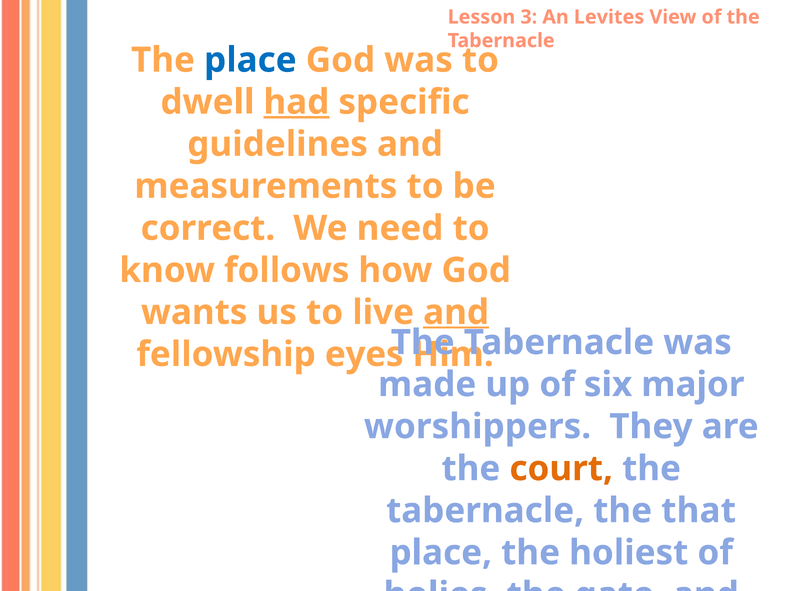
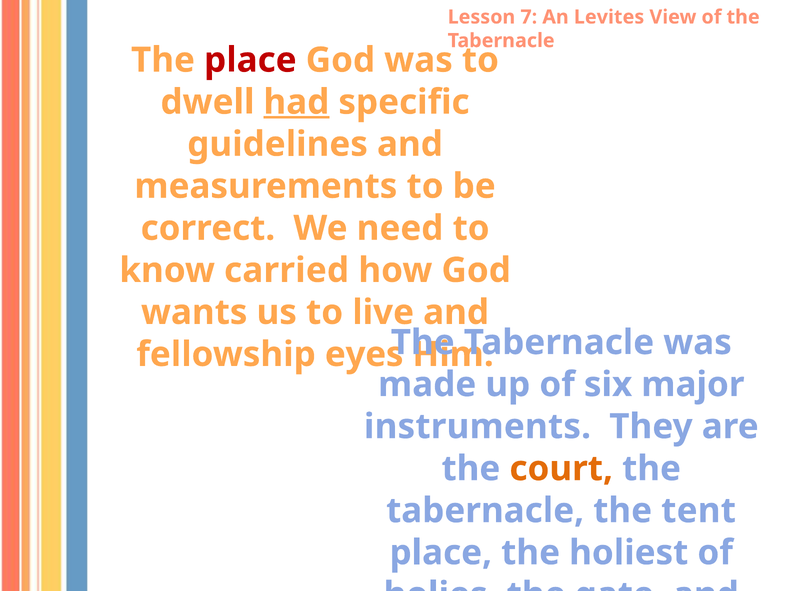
3: 3 -> 7 (529, 17)
place colour: blue -> red (250, 60)
follows: follows -> carried (287, 270)
and underline: present -> none (456, 312)
worshippers: worshippers -> instruments (477, 427)
that: that -> tent (699, 511)
